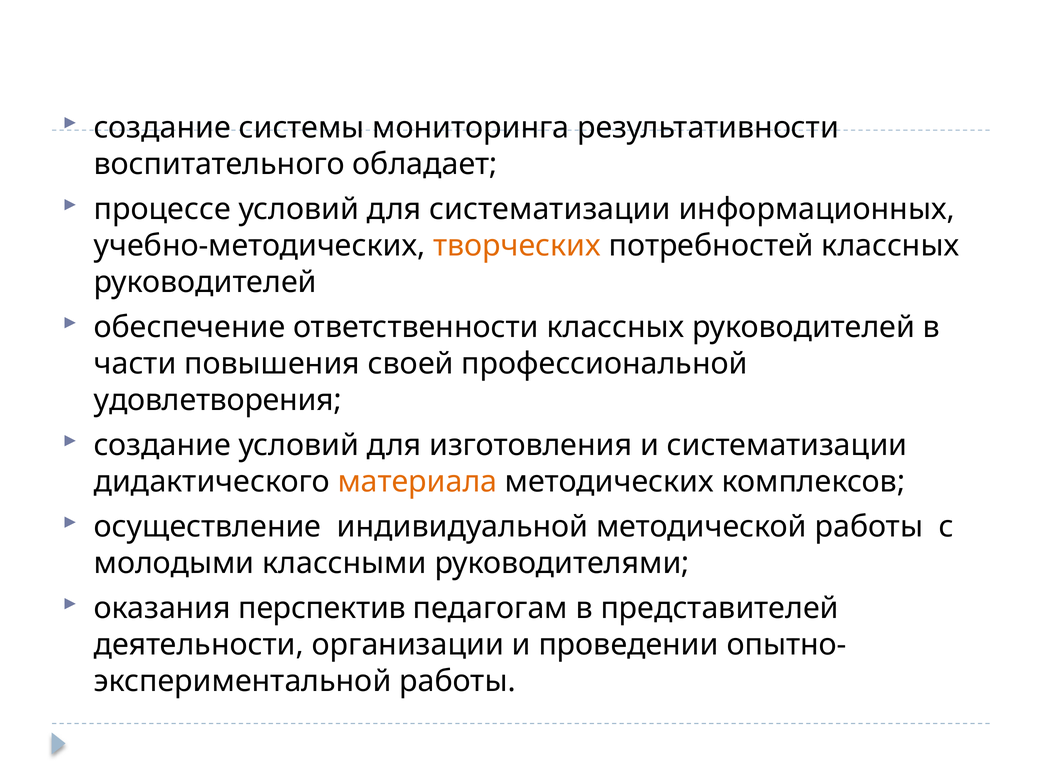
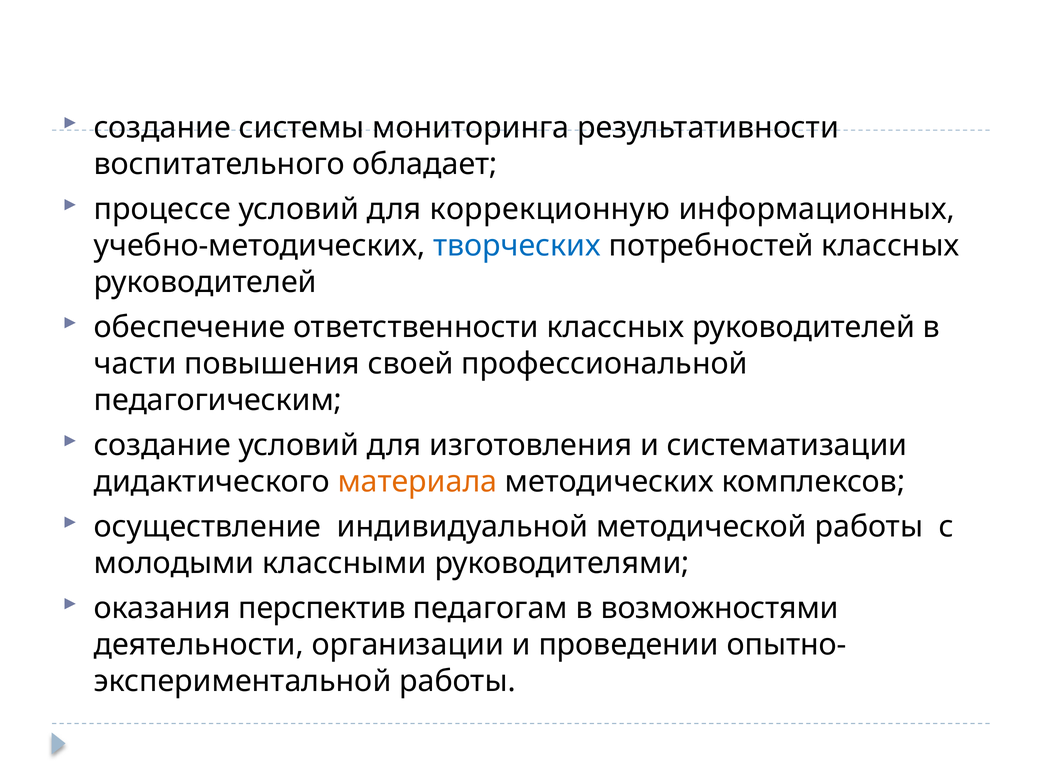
для систематизации: систематизации -> коррекционную (550, 209)
творческих colour: orange -> blue (517, 246)
удовлетворения: удовлетворения -> педагогическим (218, 400)
представителей: представителей -> возможностями (720, 609)
